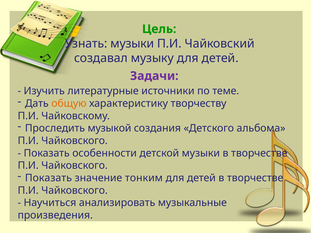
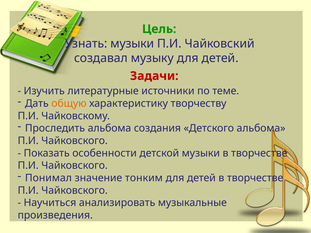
Задачи colour: purple -> red (154, 76)
Проследить музыкой: музыкой -> альбома (109, 128)
Показать: Показать -> Понимал (48, 178)
